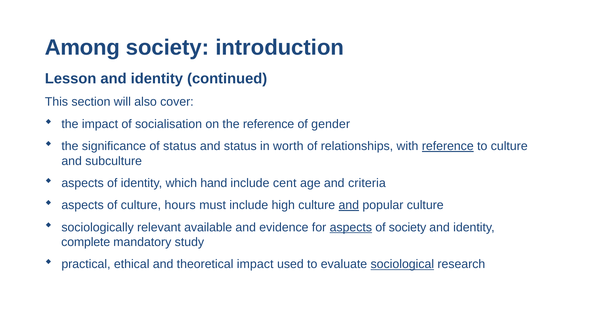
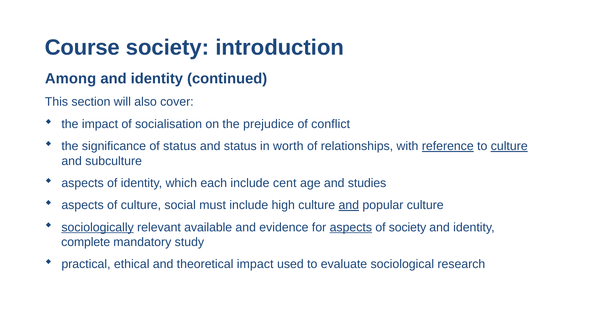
Among: Among -> Course (82, 47)
Lesson: Lesson -> Among (71, 78)
the reference: reference -> prejudice (269, 124)
gender: gender -> conflict (331, 124)
culture underline: none -> present (509, 146)
hand: hand -> each (214, 183)
criteria: criteria -> studies (367, 183)
hours: hours -> social (180, 205)
sociologically underline: none -> present (98, 227)
sociological underline: present -> none (402, 264)
